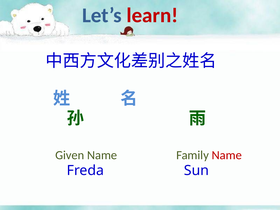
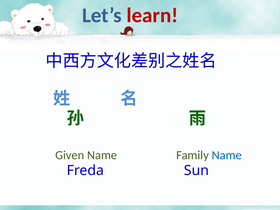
Name colour: red -> blue (227, 155)
